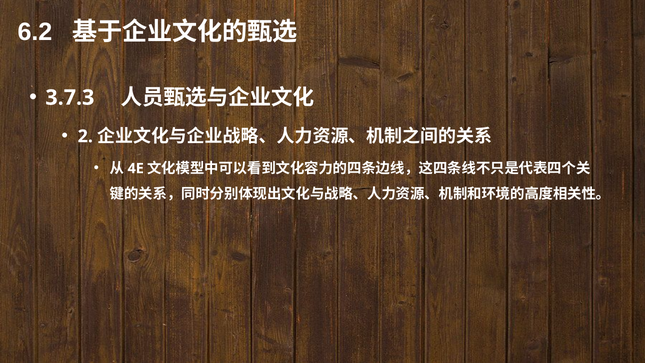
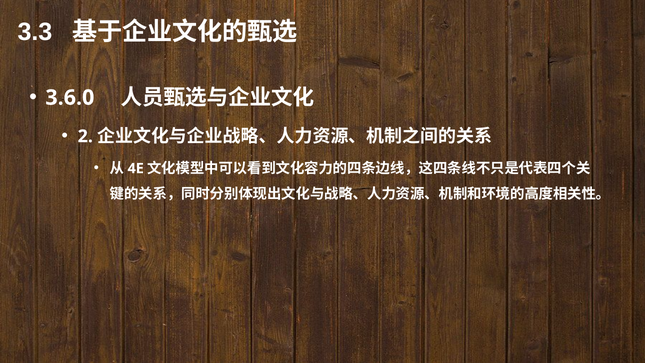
6.2: 6.2 -> 3.3 (35, 32)
3.7.3: 3.7.3 -> 3.6.0 (70, 98)
